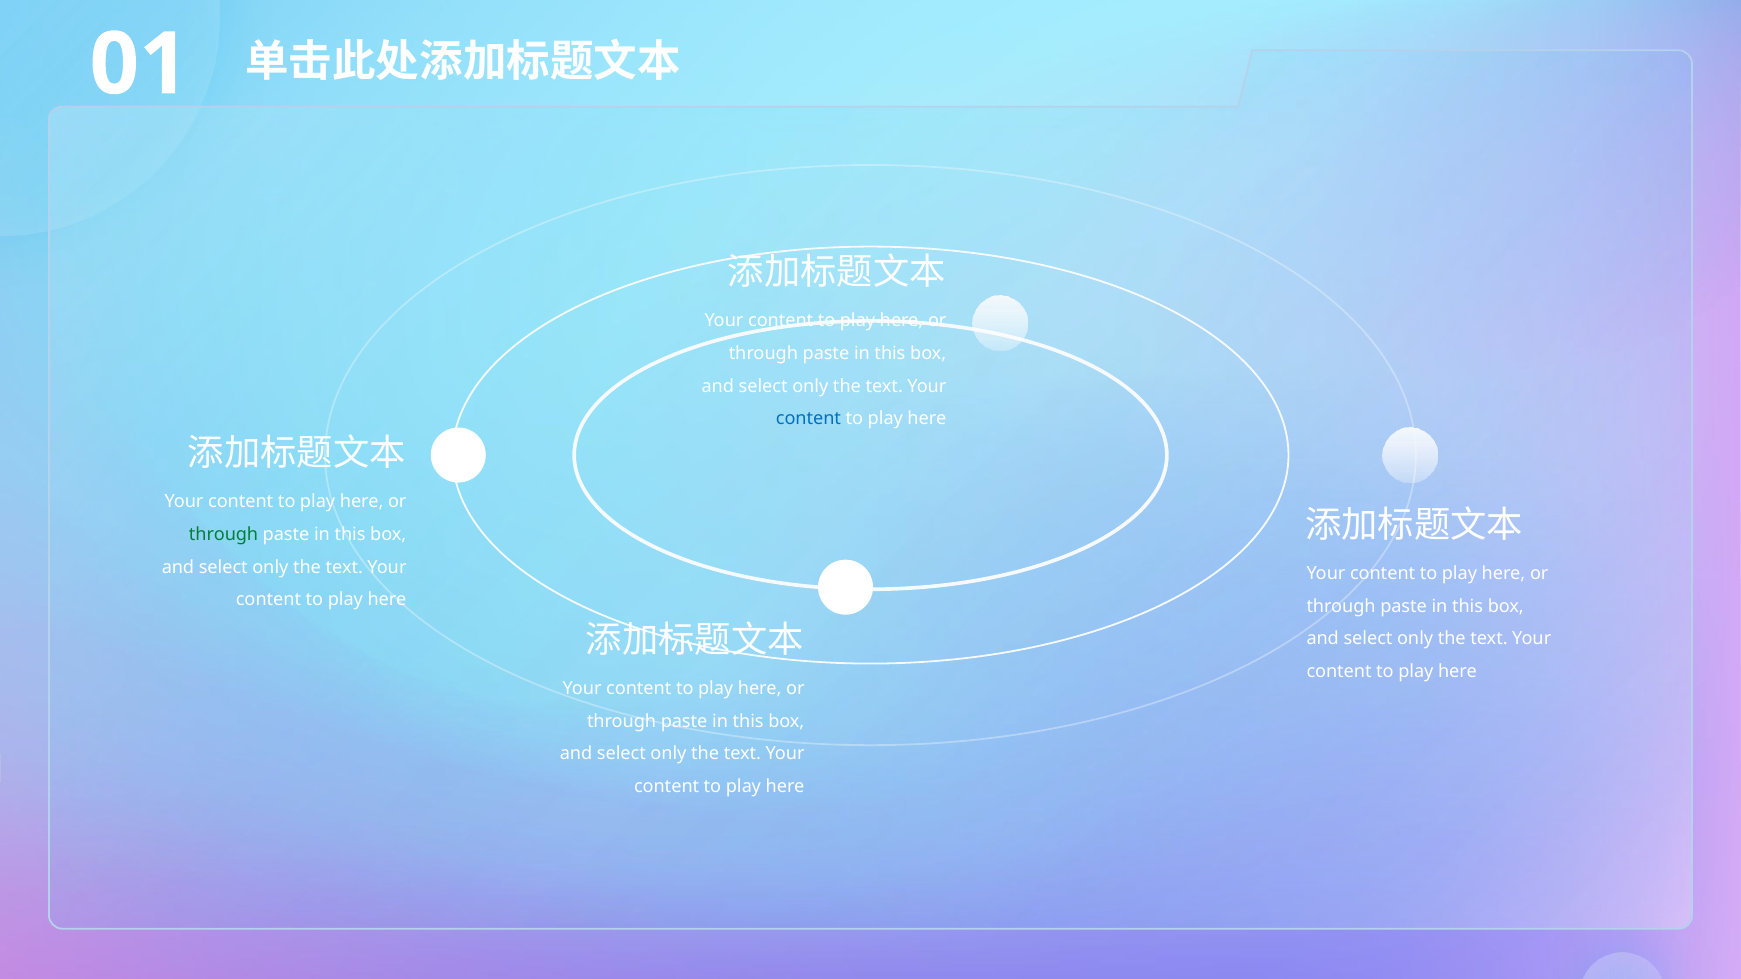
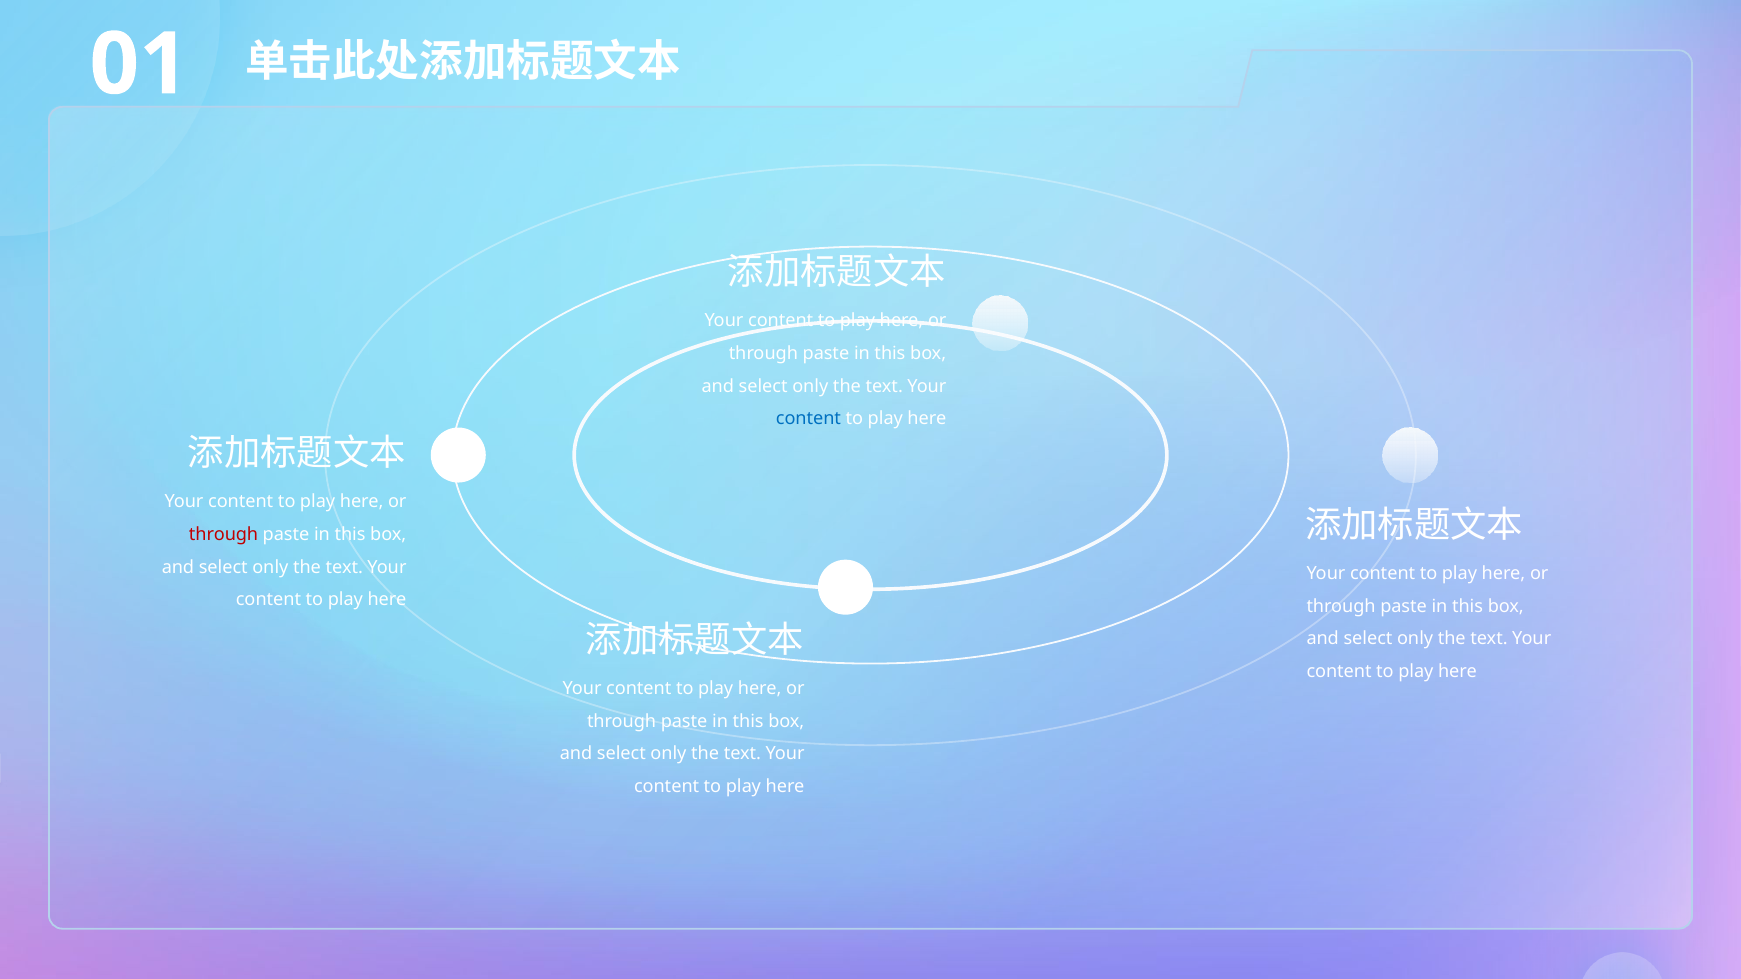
through colour: green -> red (224, 535)
